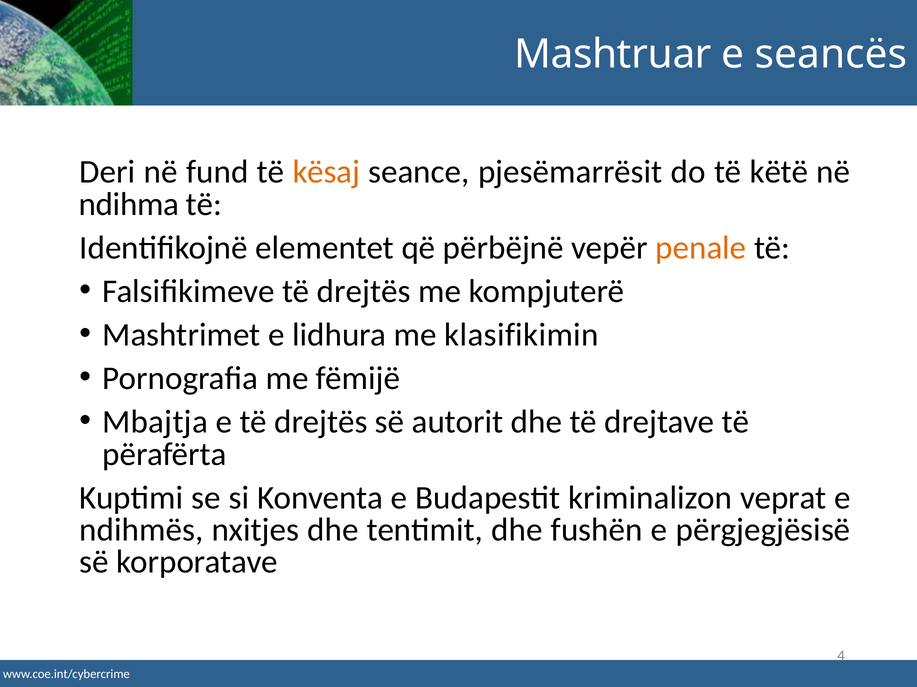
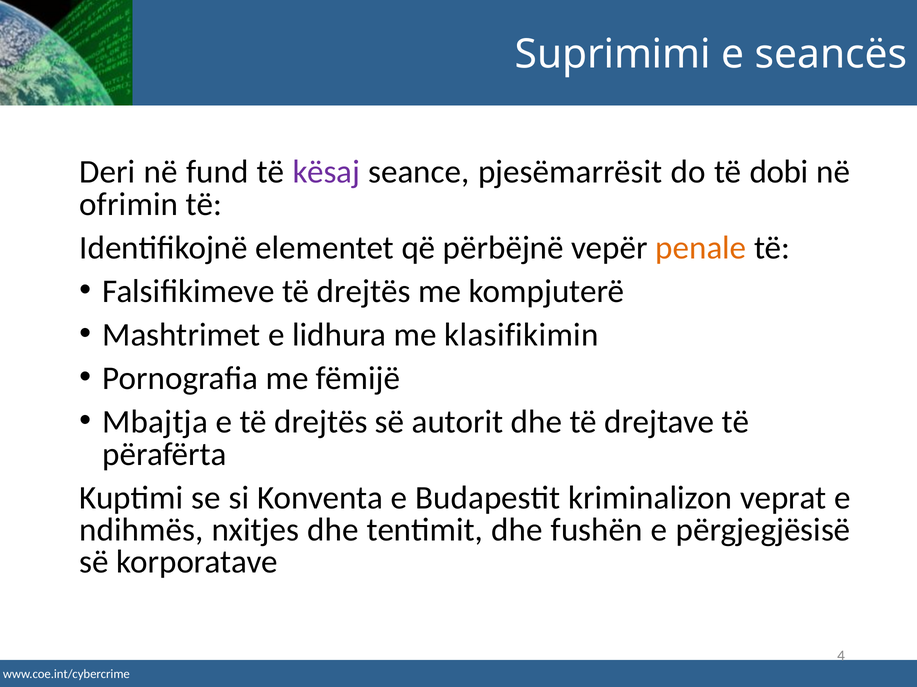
Mashtruar: Mashtruar -> Suprimimi (613, 55)
kësaj colour: orange -> purple (326, 172)
këtë: këtë -> dobi (779, 172)
ndihma: ndihma -> ofrimin (129, 204)
